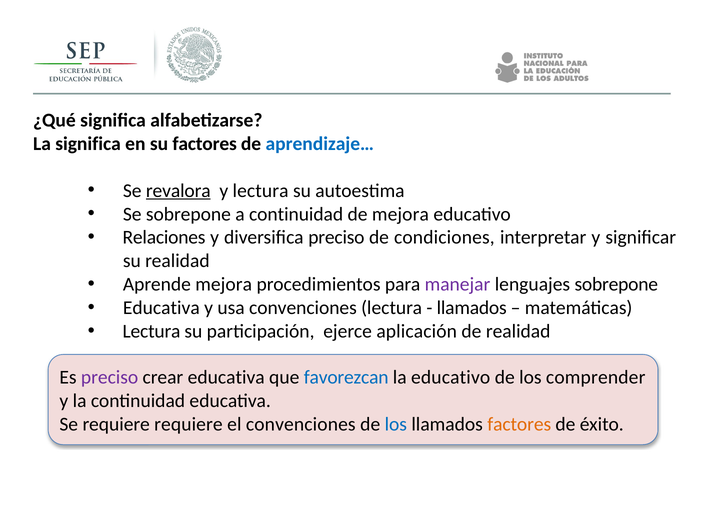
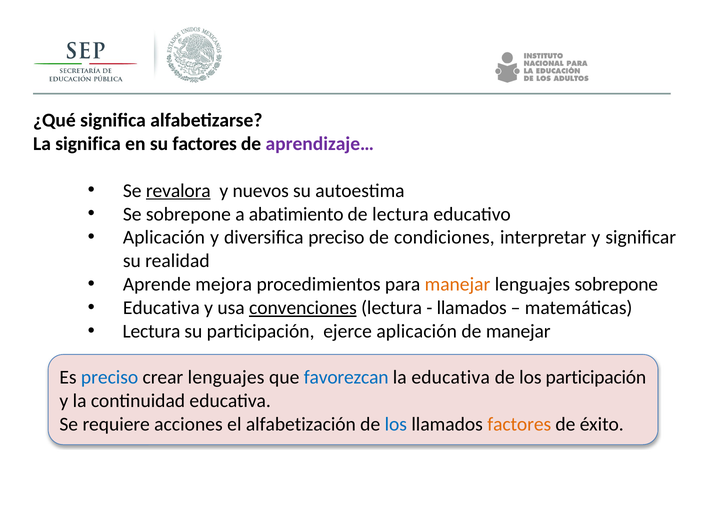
aprendizaje… colour: blue -> purple (320, 144)
y lectura: lectura -> nuevos (261, 190)
a continuidad: continuidad -> abatimiento (296, 214)
de mejora: mejora -> lectura (400, 214)
Relaciones: Relaciones -> Aplicación (164, 237)
manejar colour: purple -> orange (458, 284)
convenciones underline: none -> present (303, 307)
de realidad: realidad -> manejar (518, 331)
preciso colour: purple -> blue (110, 377)
crear educativa: educativa -> lenguajes (226, 377)
la educativo: educativo -> educativa (451, 377)
los comprender: comprender -> participación (596, 377)
requiere requiere: requiere -> acciones (188, 424)
el convenciones: convenciones -> alfabetización (301, 424)
